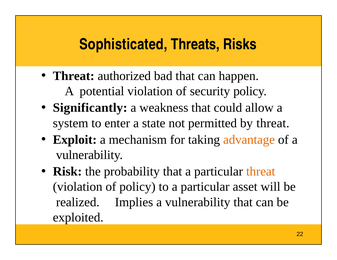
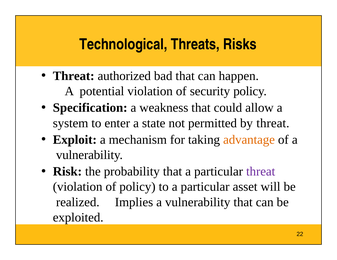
Sophisticated: Sophisticated -> Technological (123, 44)
Significantly: Significantly -> Specification (90, 108)
threat colour: orange -> purple (261, 172)
